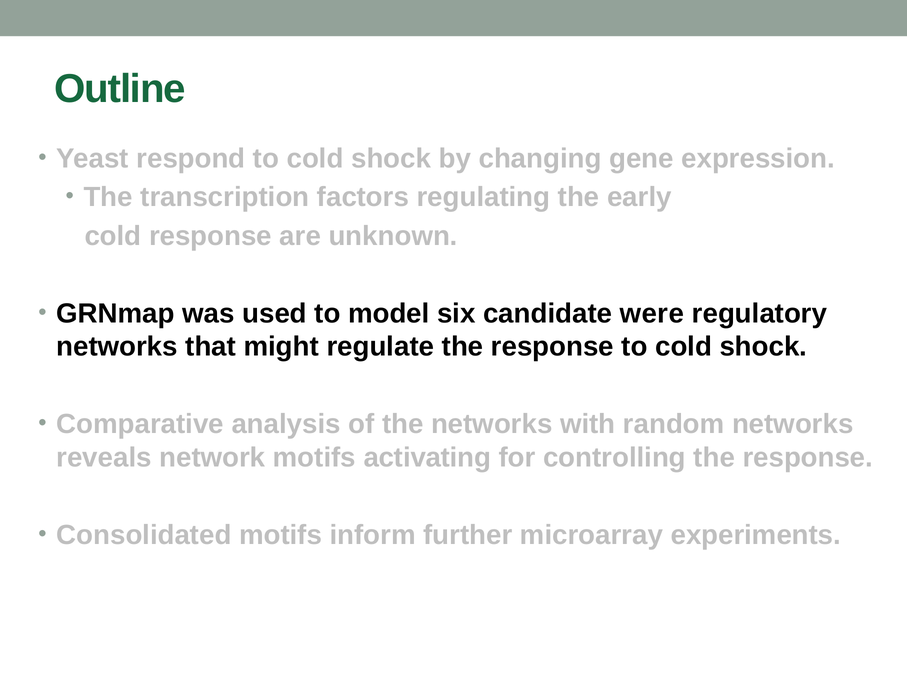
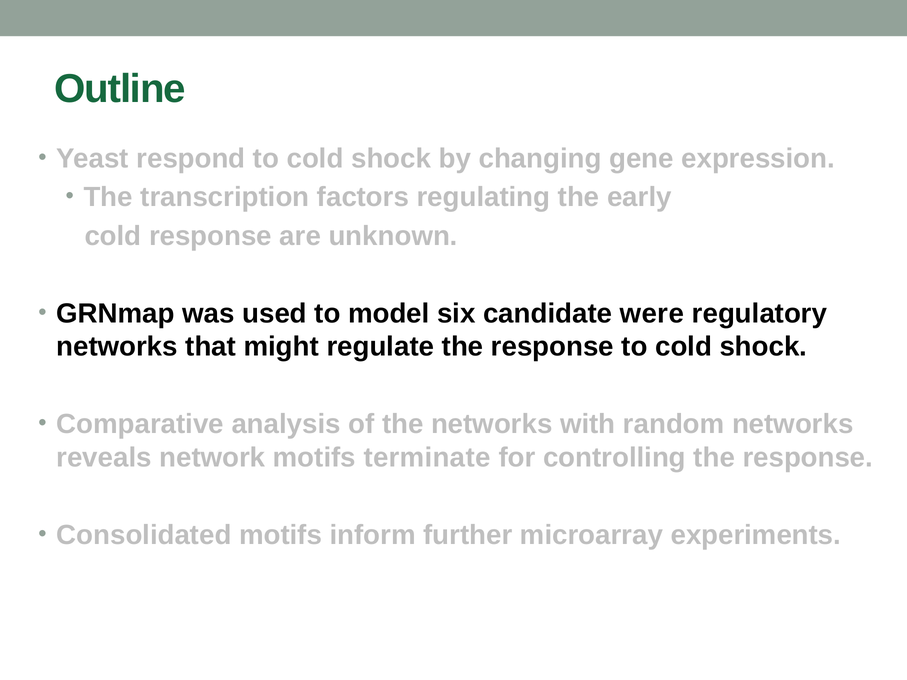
activating: activating -> terminate (427, 458)
